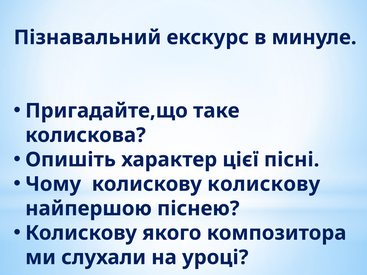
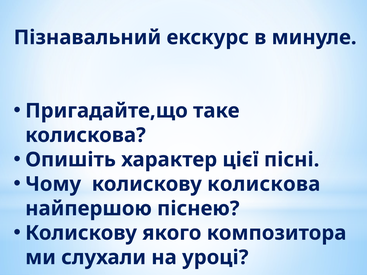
колискову колискову: колискову -> колискова (264, 184)
